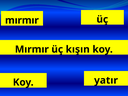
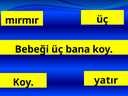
Mırmır: Mırmır -> Bebeği (32, 49)
kışın: kışın -> bana (78, 49)
